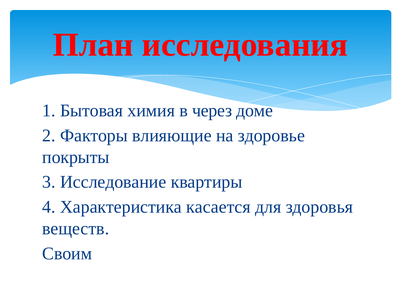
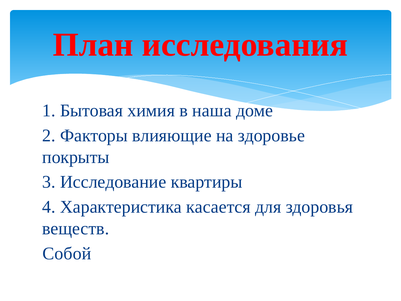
через: через -> наша (212, 111)
Своим: Своим -> Собой (67, 253)
